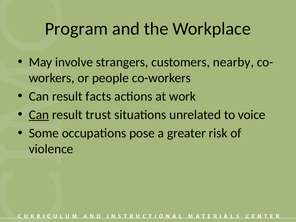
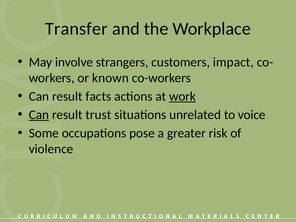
Program: Program -> Transfer (76, 29)
nearby: nearby -> impact (233, 62)
people: people -> known (110, 78)
work underline: none -> present (182, 96)
